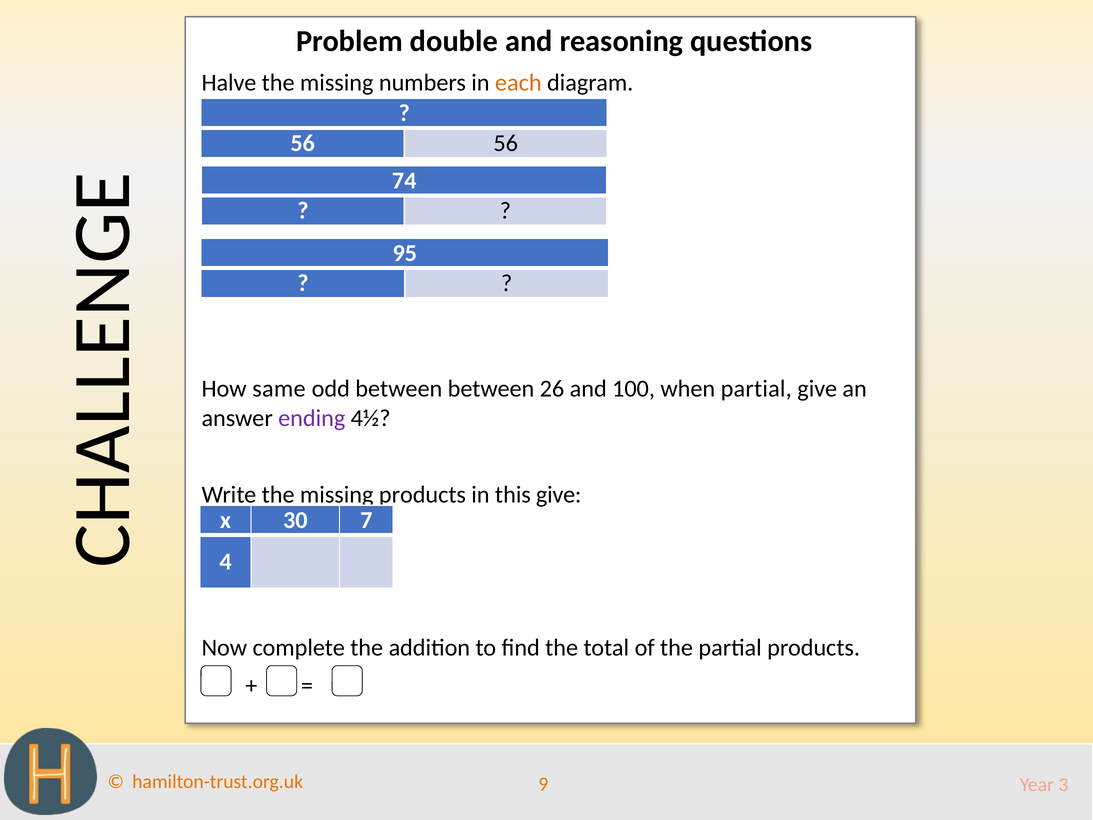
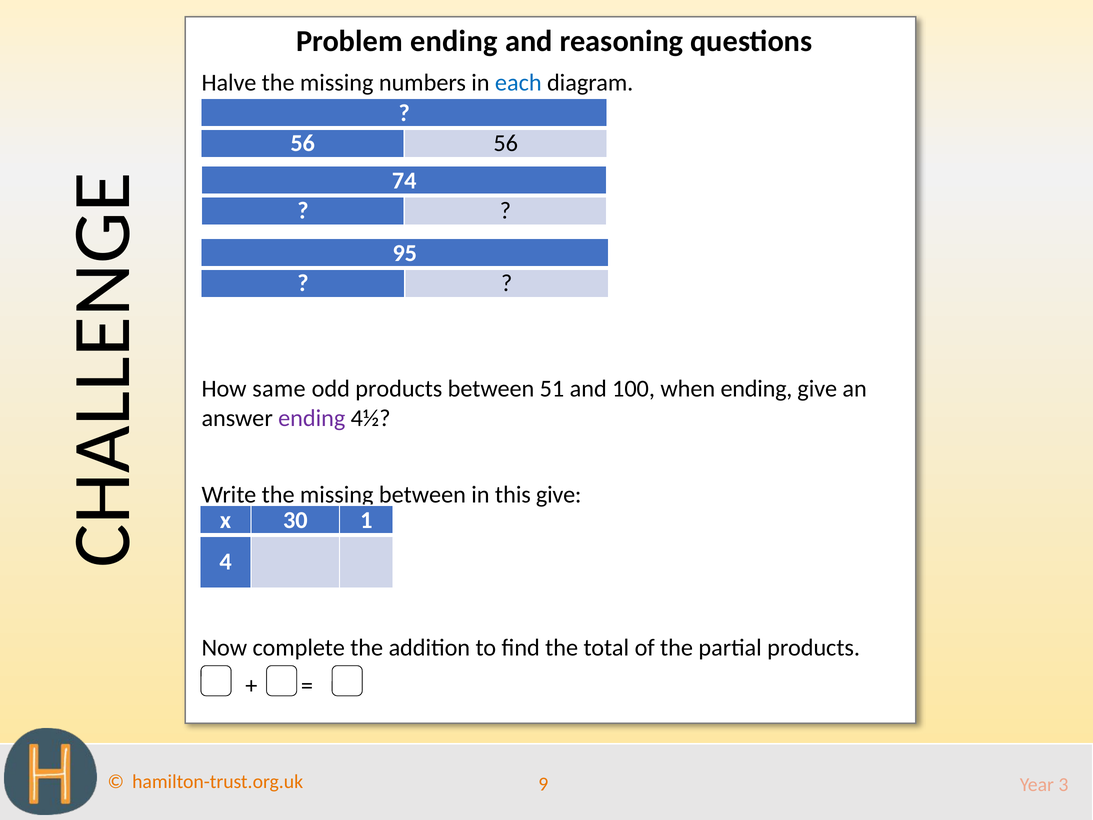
Problem double: double -> ending (454, 41)
each colour: orange -> blue (518, 83)
odd between: between -> products (399, 389)
26: 26 -> 51 (552, 389)
when partial: partial -> ending (756, 389)
products: products -> between (422, 494)
7: 7 -> 1 (366, 520)
